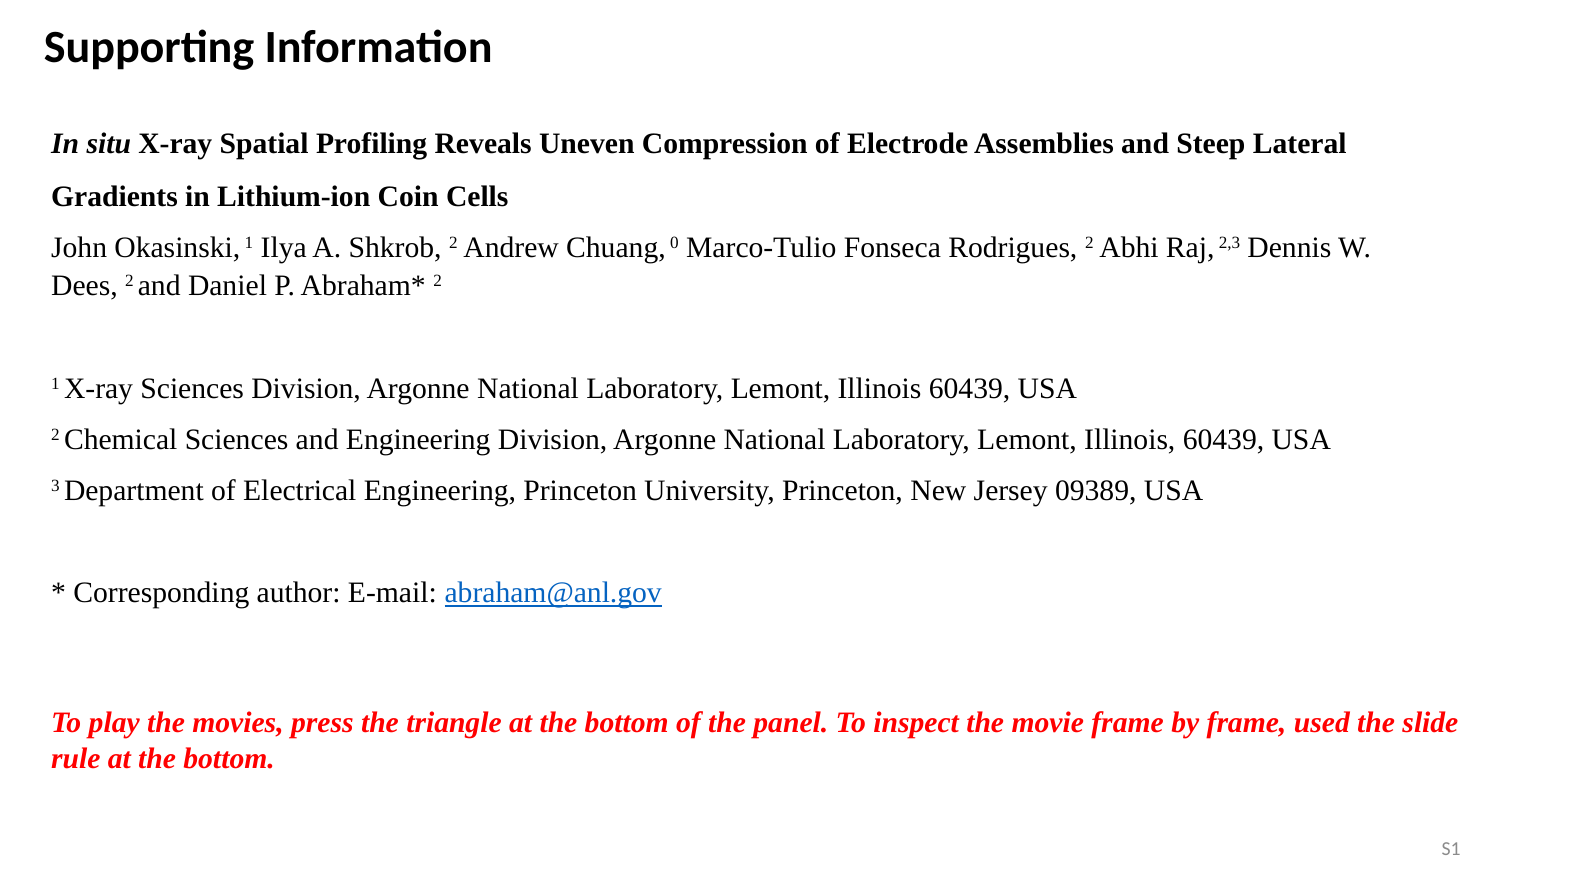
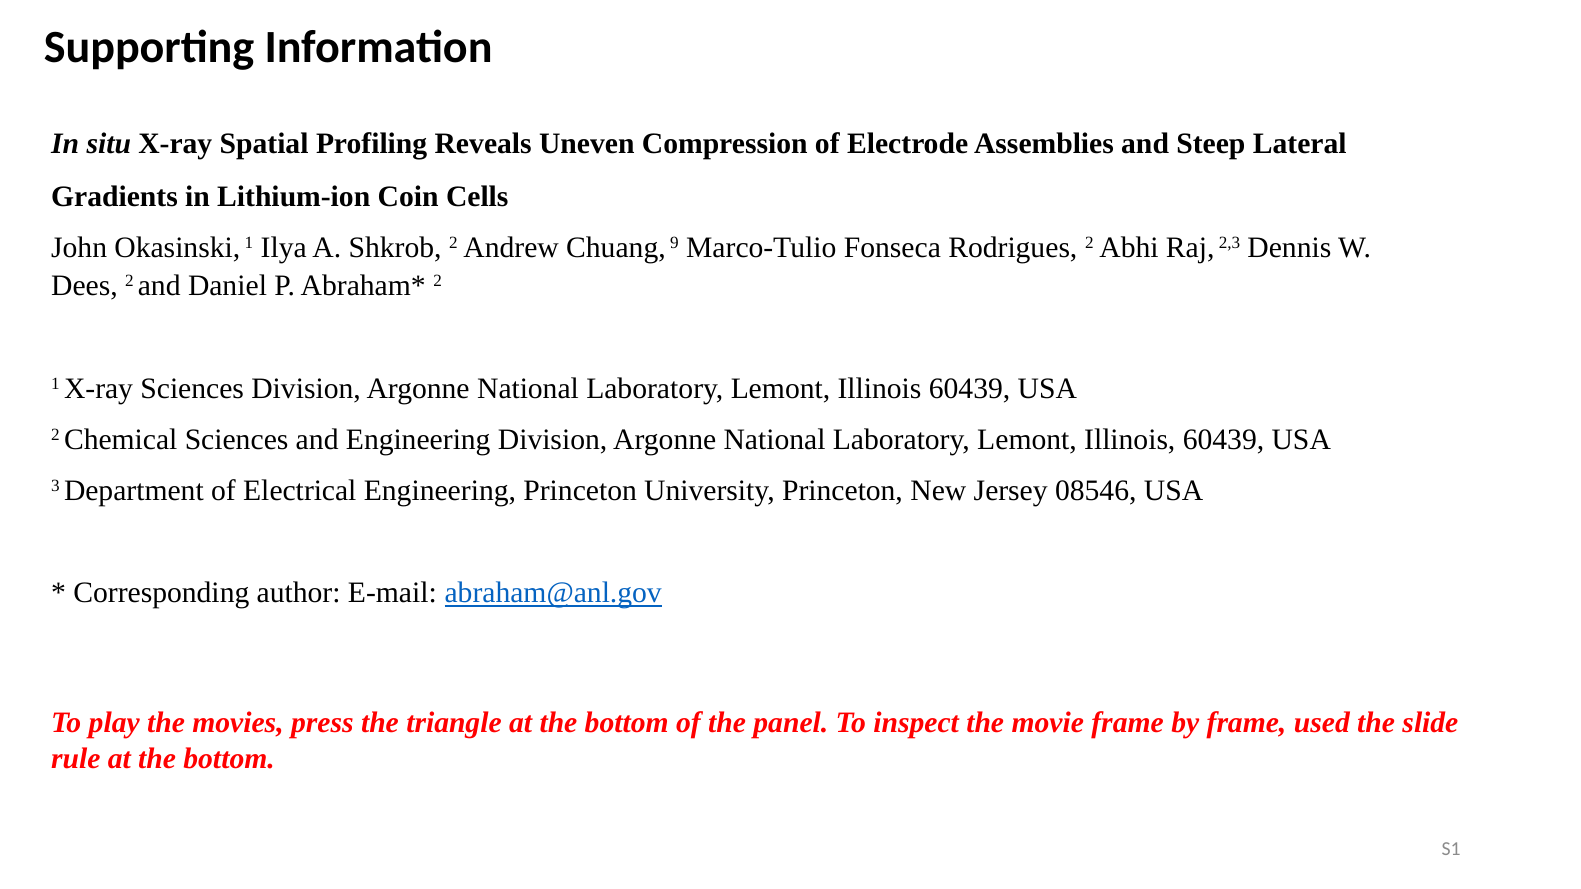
0: 0 -> 9 (674, 243)
09389: 09389 -> 08546 (1096, 491)
